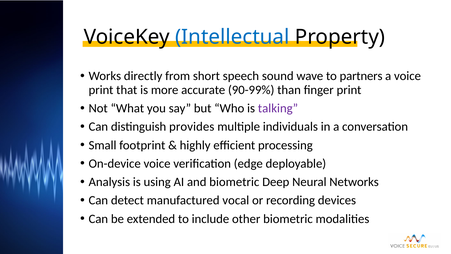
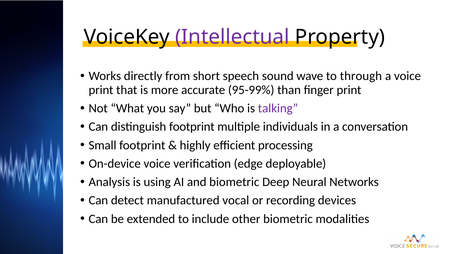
Intellectual colour: blue -> purple (232, 37)
partners: partners -> through (361, 76)
90-99%: 90-99% -> 95-99% (251, 90)
distinguish provides: provides -> footprint (192, 127)
